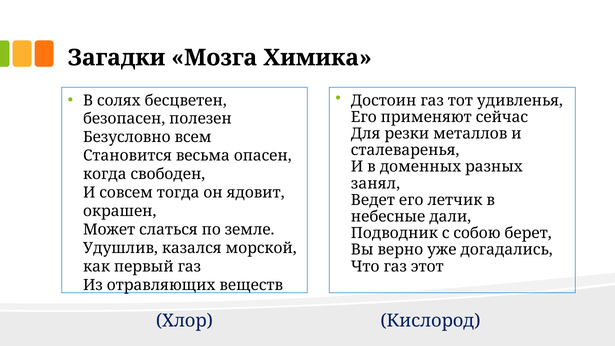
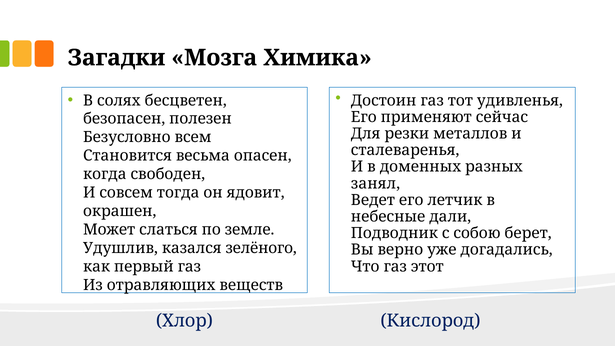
морской: морской -> зелёного (261, 248)
